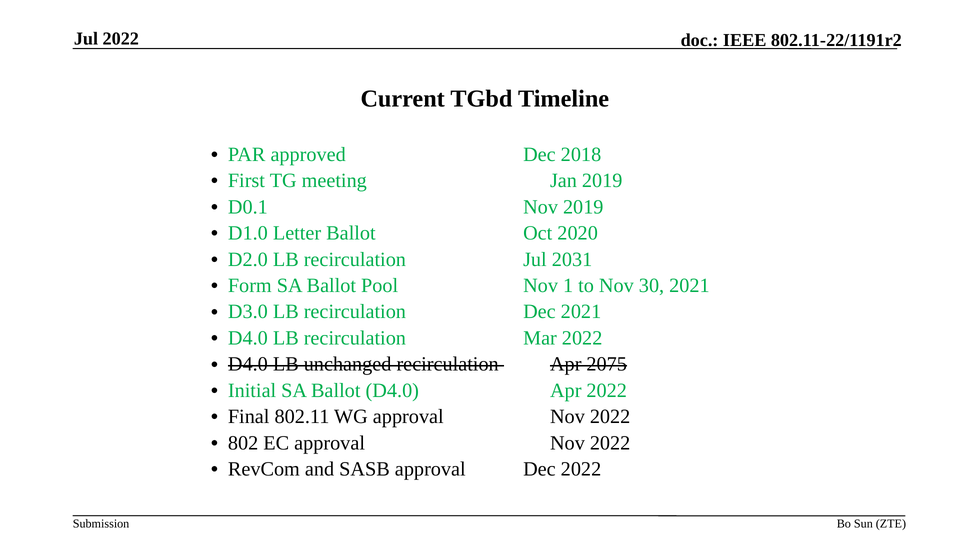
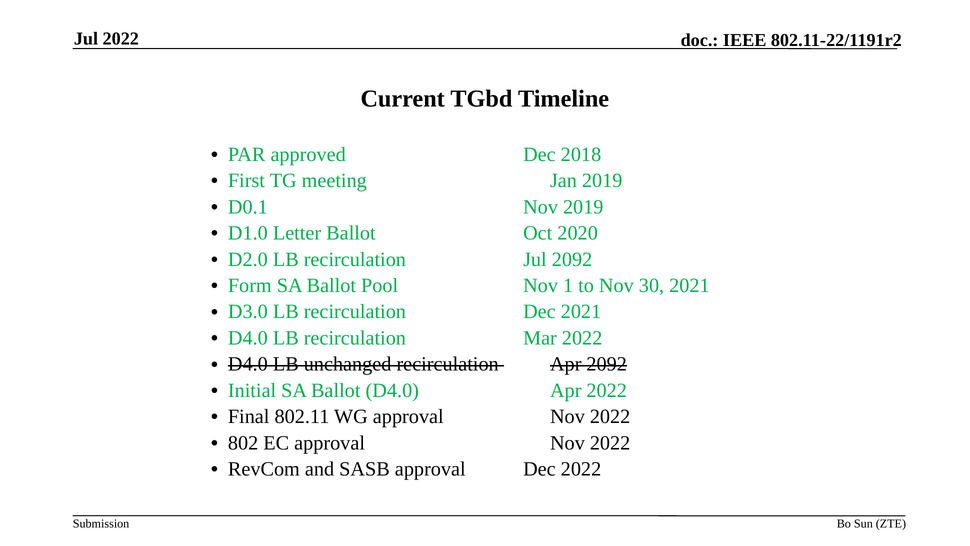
Jul 2031: 2031 -> 2092 (572, 259)
Apr 2075: 2075 -> 2092 (607, 364)
